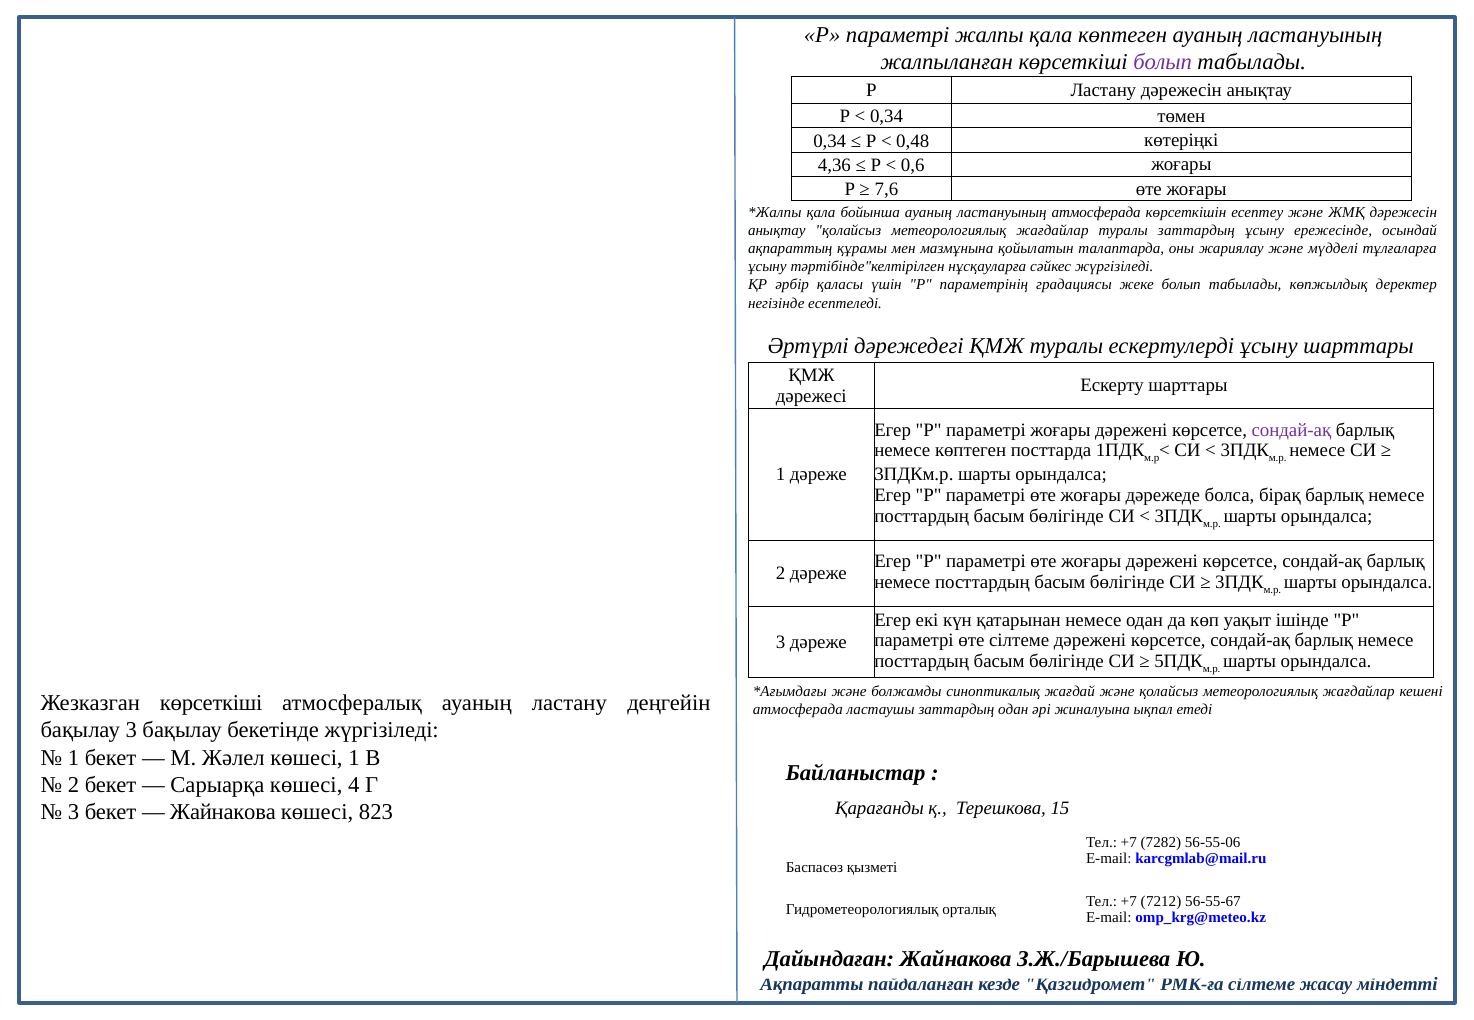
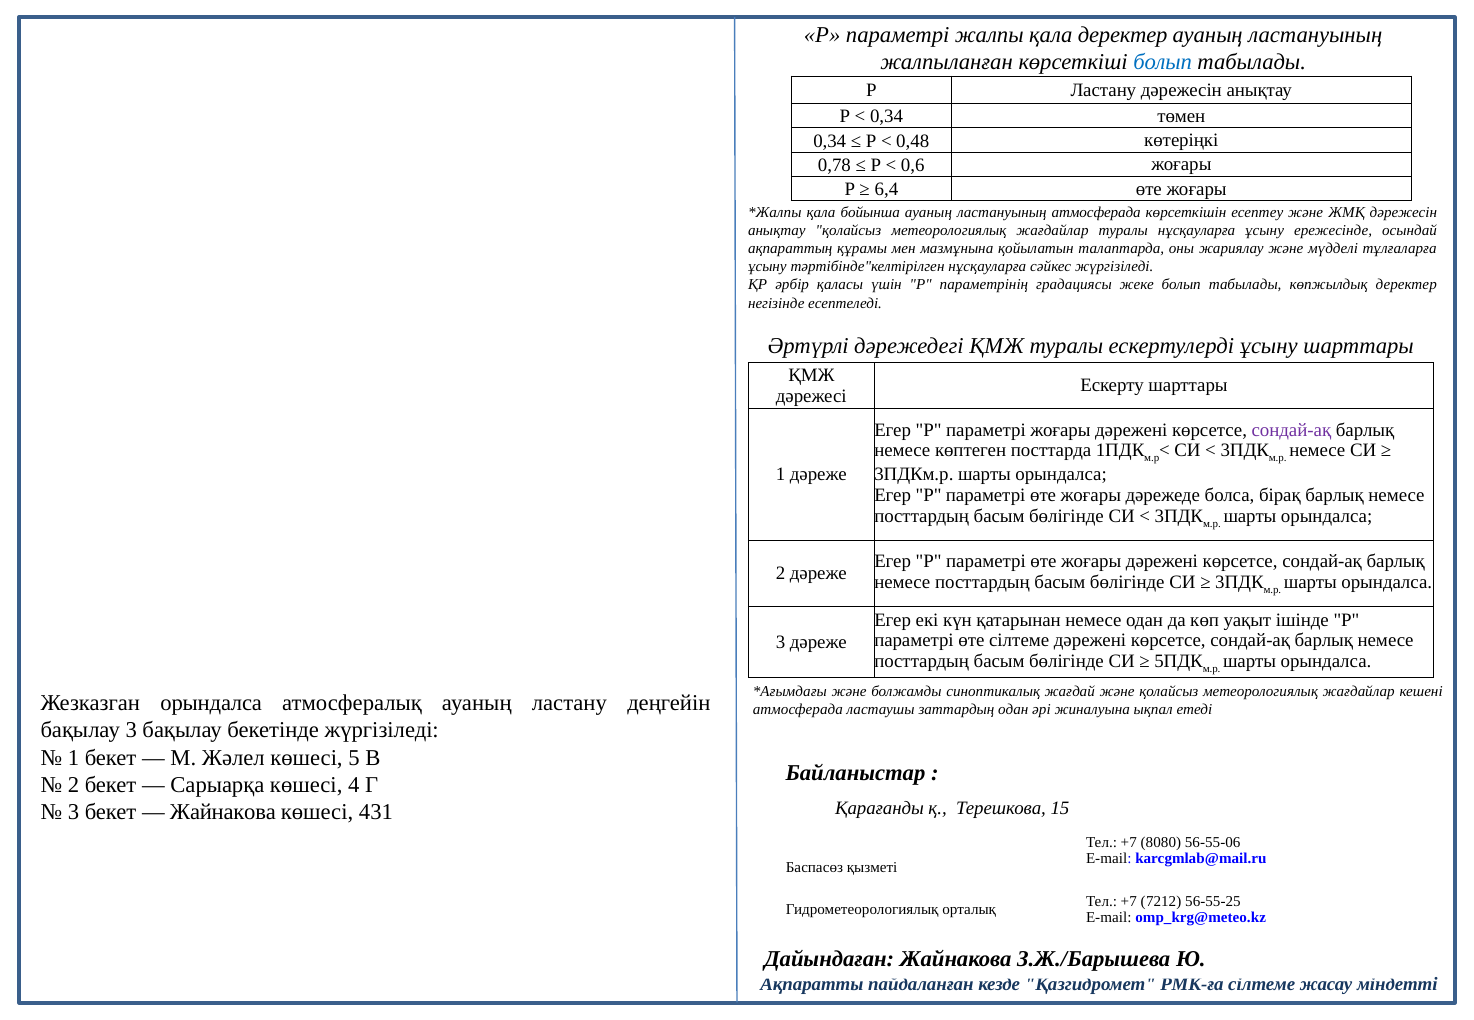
қала көптеген: көптеген -> деректер (1123, 35)
болып colour: purple -> blue (1163, 62)
4,36: 4,36 -> 0,78 (834, 165)
7,6: 7,6 -> 6,4 (886, 190)
туралы заттардың: заттардың -> нұсқауларға (1197, 231)
Жезказган көрсеткіші: көрсеткіші -> орындалса (211, 703)
көшесі 1: 1 -> 5 (354, 758)
823: 823 -> 431 (376, 812)
7282: 7282 -> 8080 (1161, 842)
56-55-67: 56-55-67 -> 56-55-25 (1213, 901)
